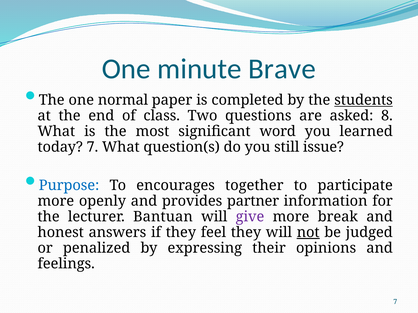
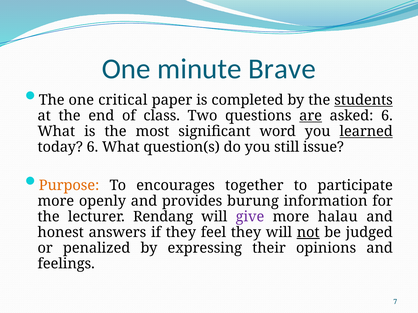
normal: normal -> critical (123, 100)
are underline: none -> present (311, 116)
asked 8: 8 -> 6 (387, 116)
learned underline: none -> present (366, 132)
today 7: 7 -> 6 (92, 147)
Purpose colour: blue -> orange (69, 186)
partner: partner -> burung (253, 201)
Bantuan: Bantuan -> Rendang (163, 217)
break: break -> halau (338, 217)
